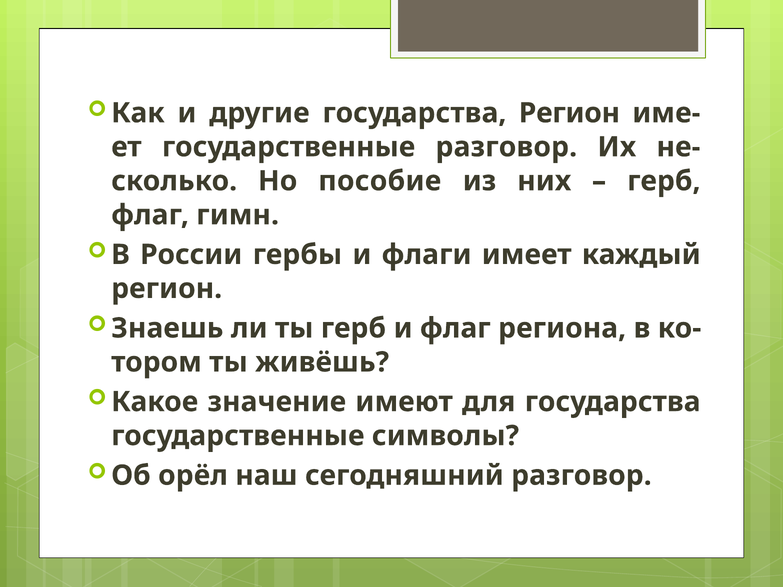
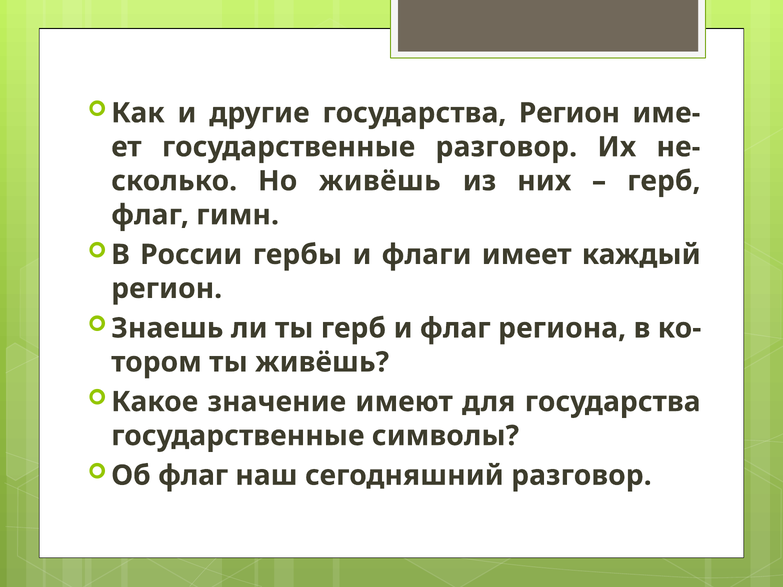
Но пособие: пособие -> живёшь (380, 181)
Об орёл: орёл -> флаг (193, 476)
